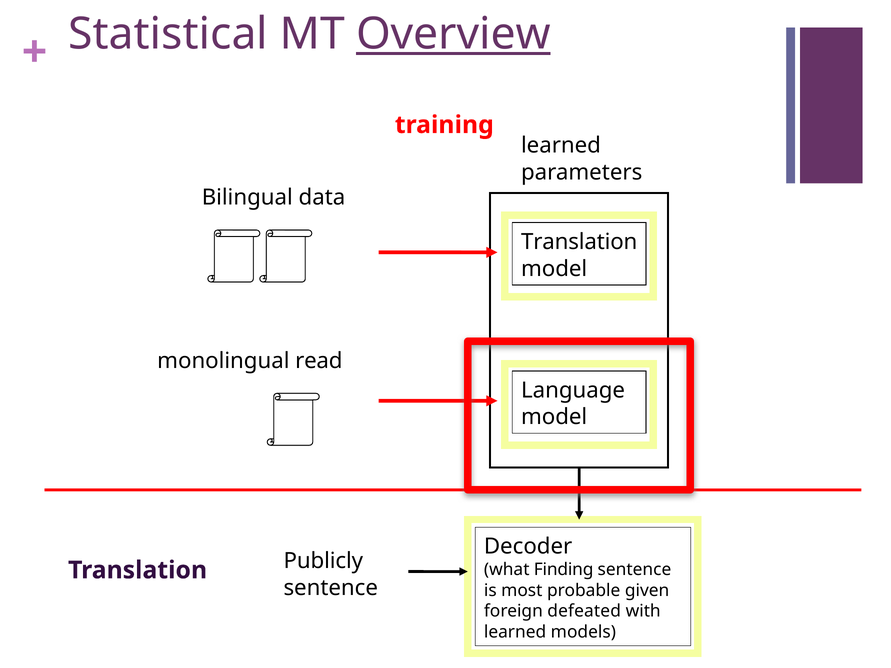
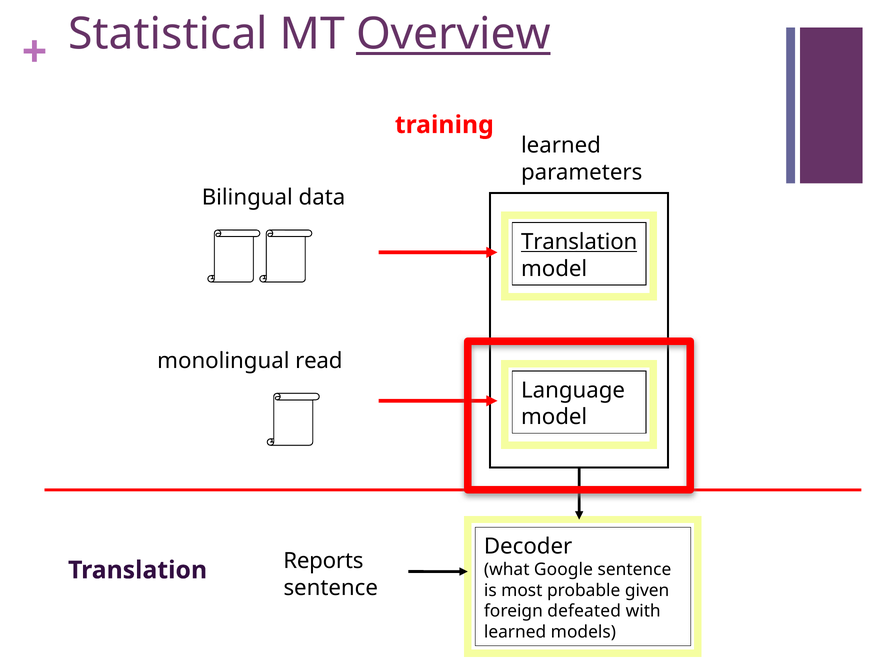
Translation underline: none -> present (579, 242)
Publicly: Publicly -> Reports (323, 561)
Finding: Finding -> Google (563, 570)
